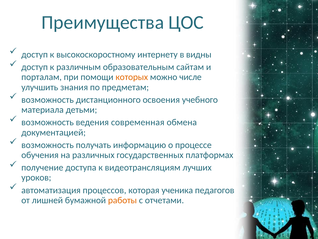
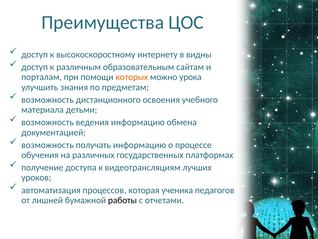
числе: числе -> урока (190, 77)
ведения современная: современная -> информацию (138, 122)
работы colour: orange -> black (122, 200)
